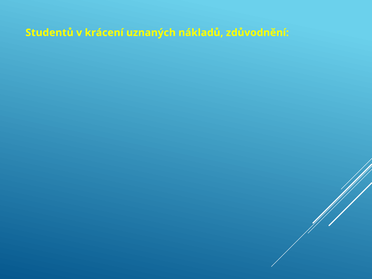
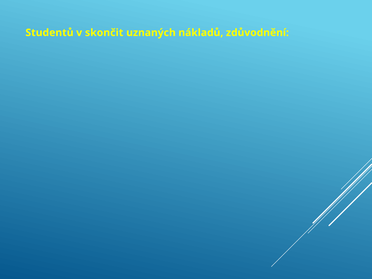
krácení: krácení -> skončit (104, 33)
